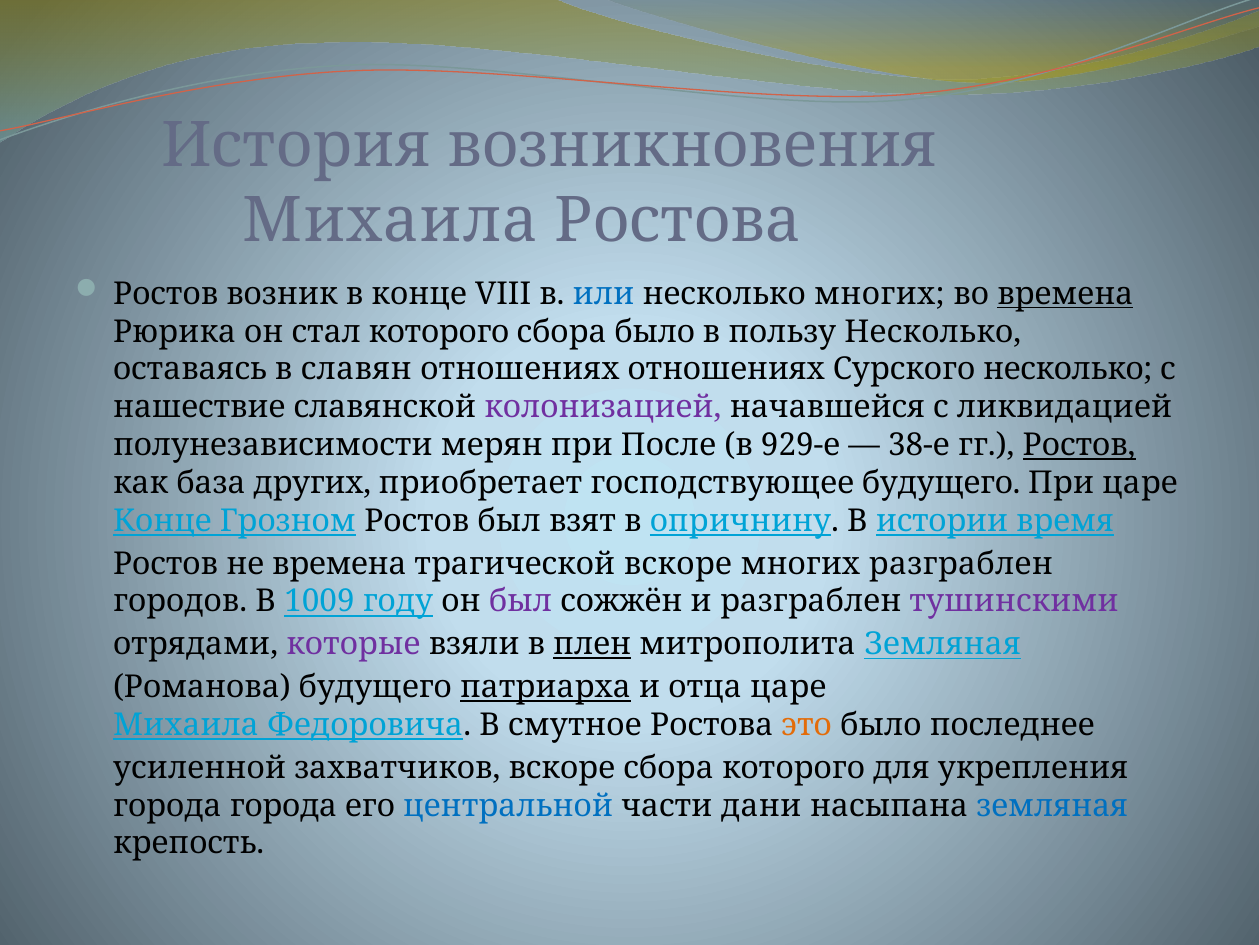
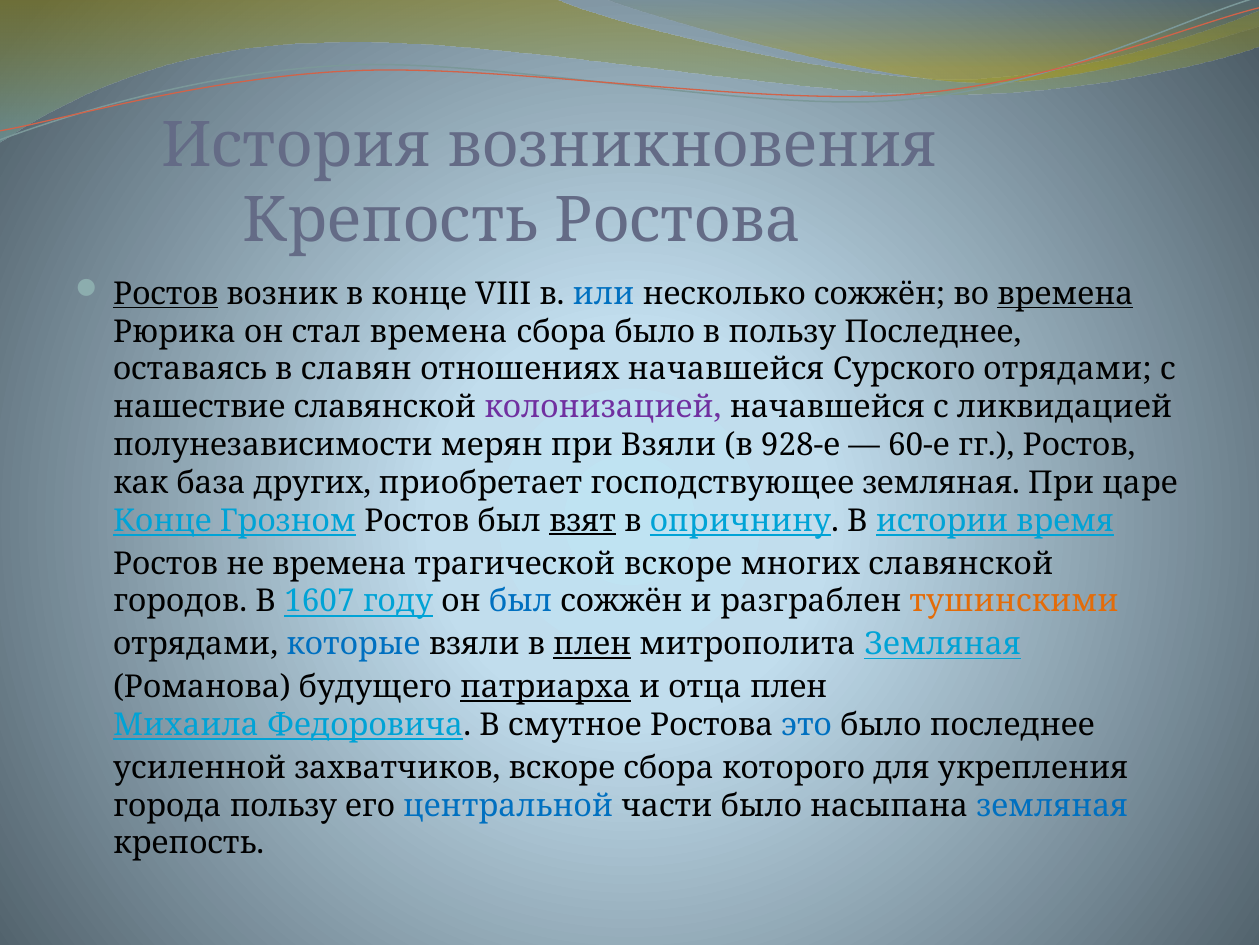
Михаила: Михаила -> Крепость (391, 221)
Ростов underline: none -> present (166, 294)
несколько многих: многих -> сожжён (880, 294)
стал которого: которого -> времена (439, 332)
пользу Несколько: Несколько -> Последнее (933, 332)
отношениях отношениях: отношениях -> начавшейся (726, 369)
Сурского несколько: несколько -> отрядами (1068, 369)
при После: После -> Взяли (668, 445)
929-е: 929-е -> 928-е (801, 445)
38-е: 38-е -> 60-е (919, 445)
Ростов underline: present -> none (1079, 445)
господствующее будущего: будущего -> земляная (941, 483)
взят underline: none -> present (583, 520)
многих разграблен: разграблен -> славянской (961, 563)
1009: 1009 -> 1607 (319, 601)
был colour: purple -> blue (521, 601)
тушинскими colour: purple -> orange (1014, 601)
которые colour: purple -> blue (353, 644)
отца царе: царе -> плен (789, 687)
это colour: orange -> blue (807, 724)
города города: города -> пользу (283, 805)
части дани: дани -> было (761, 805)
